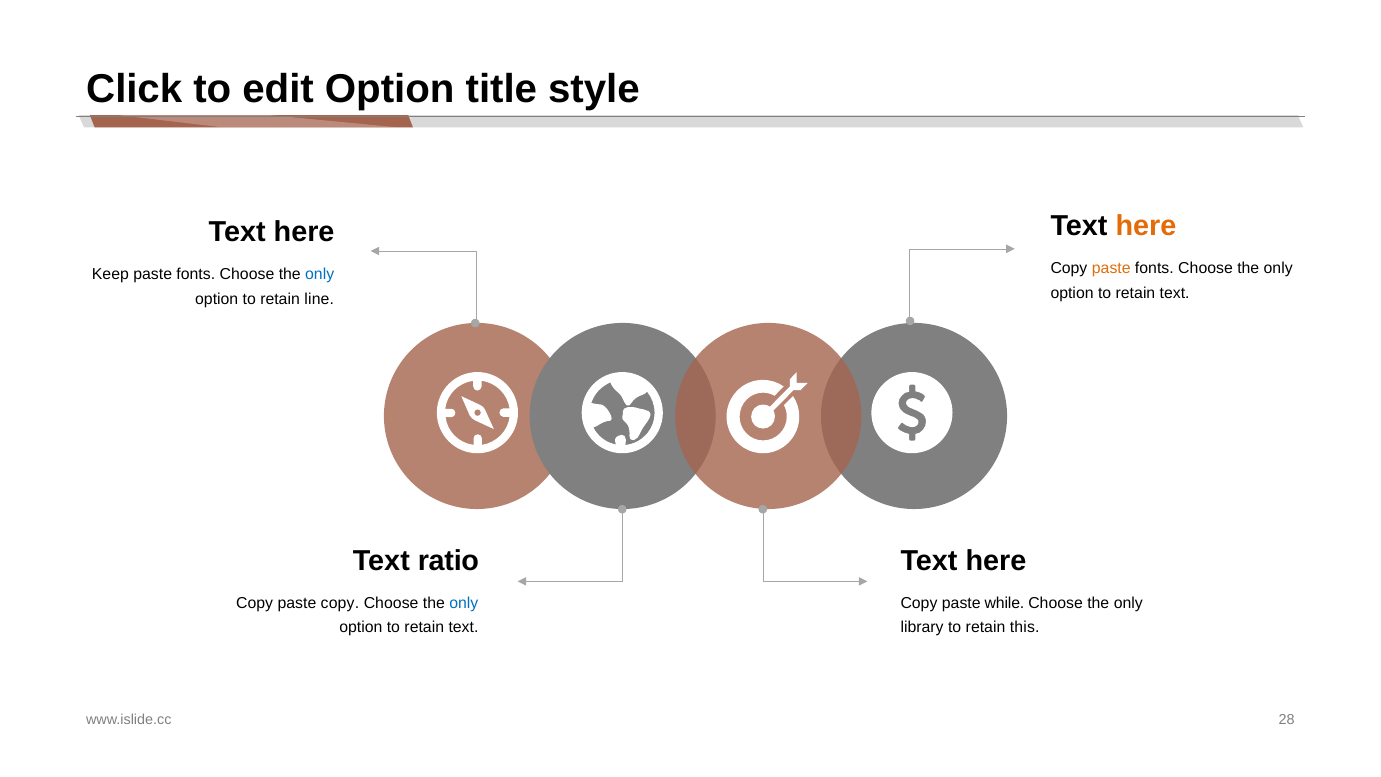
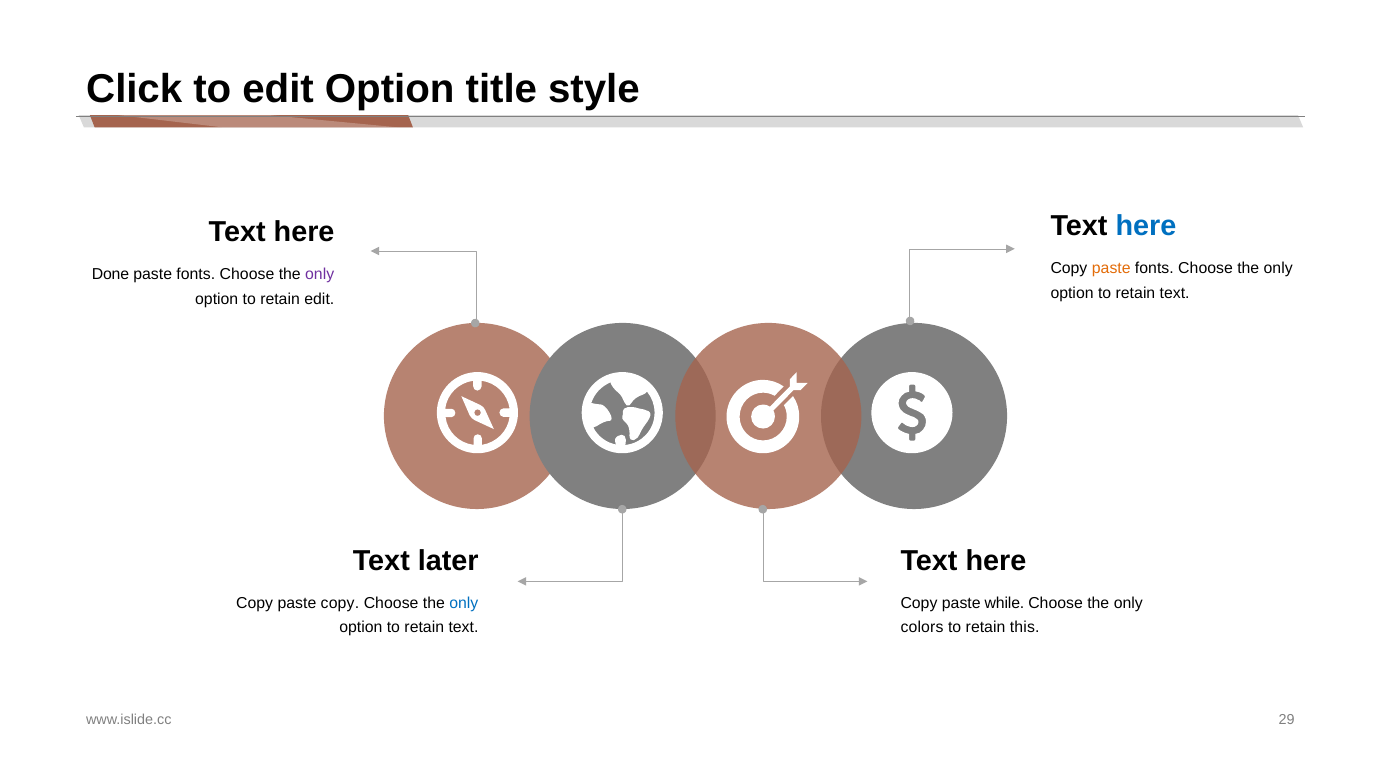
here colour: orange -> blue (1146, 226)
Keep: Keep -> Done (110, 274)
only colour: blue -> purple (320, 274)
retain line: line -> edit (319, 299)
ratio: ratio -> later (448, 561)
library: library -> colors (922, 628)
28: 28 -> 29 (1287, 720)
